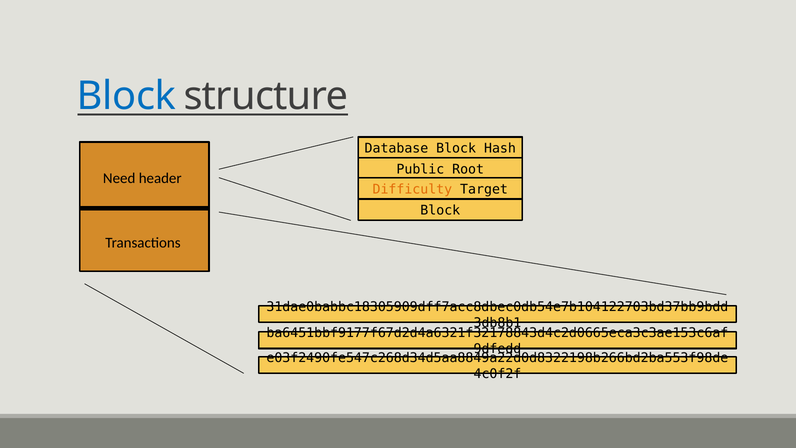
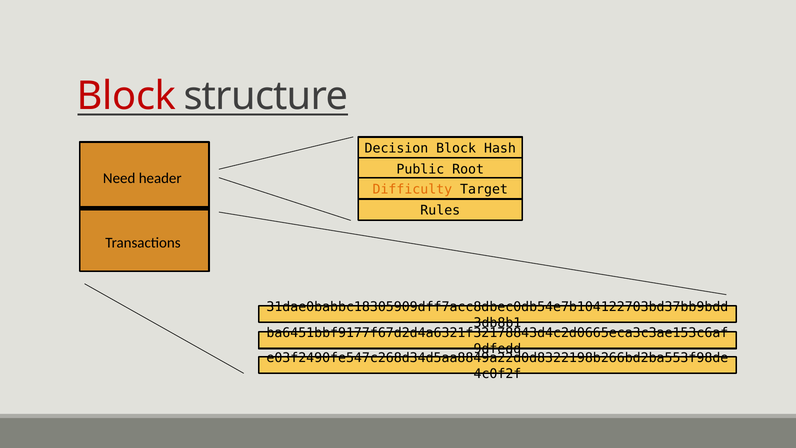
Block colour: blue -> red (126, 96)
Database: Database -> Decision (396, 148)
Block: Block -> Rules (440, 210)
